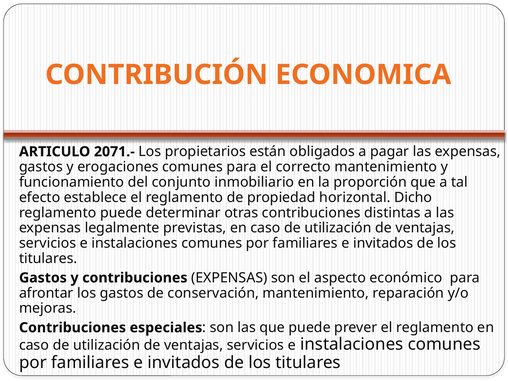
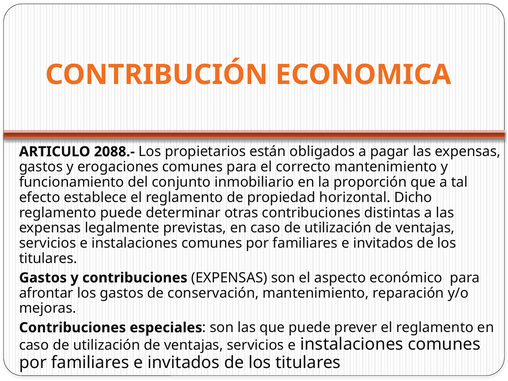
2071.-: 2071.- -> 2088.- (114, 152)
